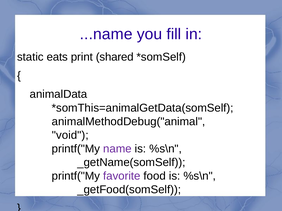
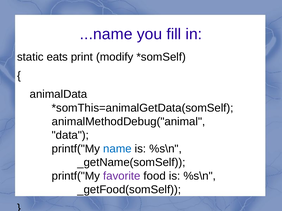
shared: shared -> modify (115, 57)
void: void -> data (70, 135)
name colour: purple -> blue (117, 149)
